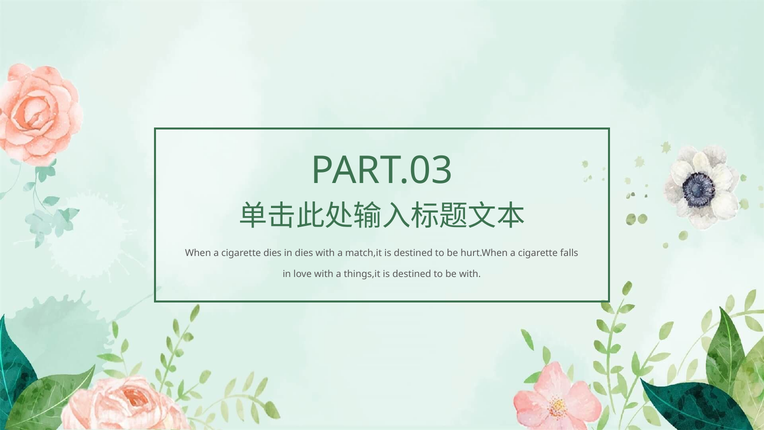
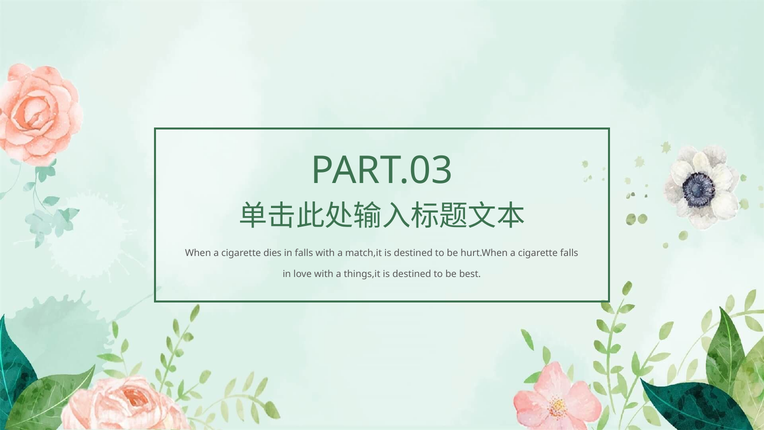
in dies: dies -> falls (304, 253)
be with: with -> best (470, 274)
